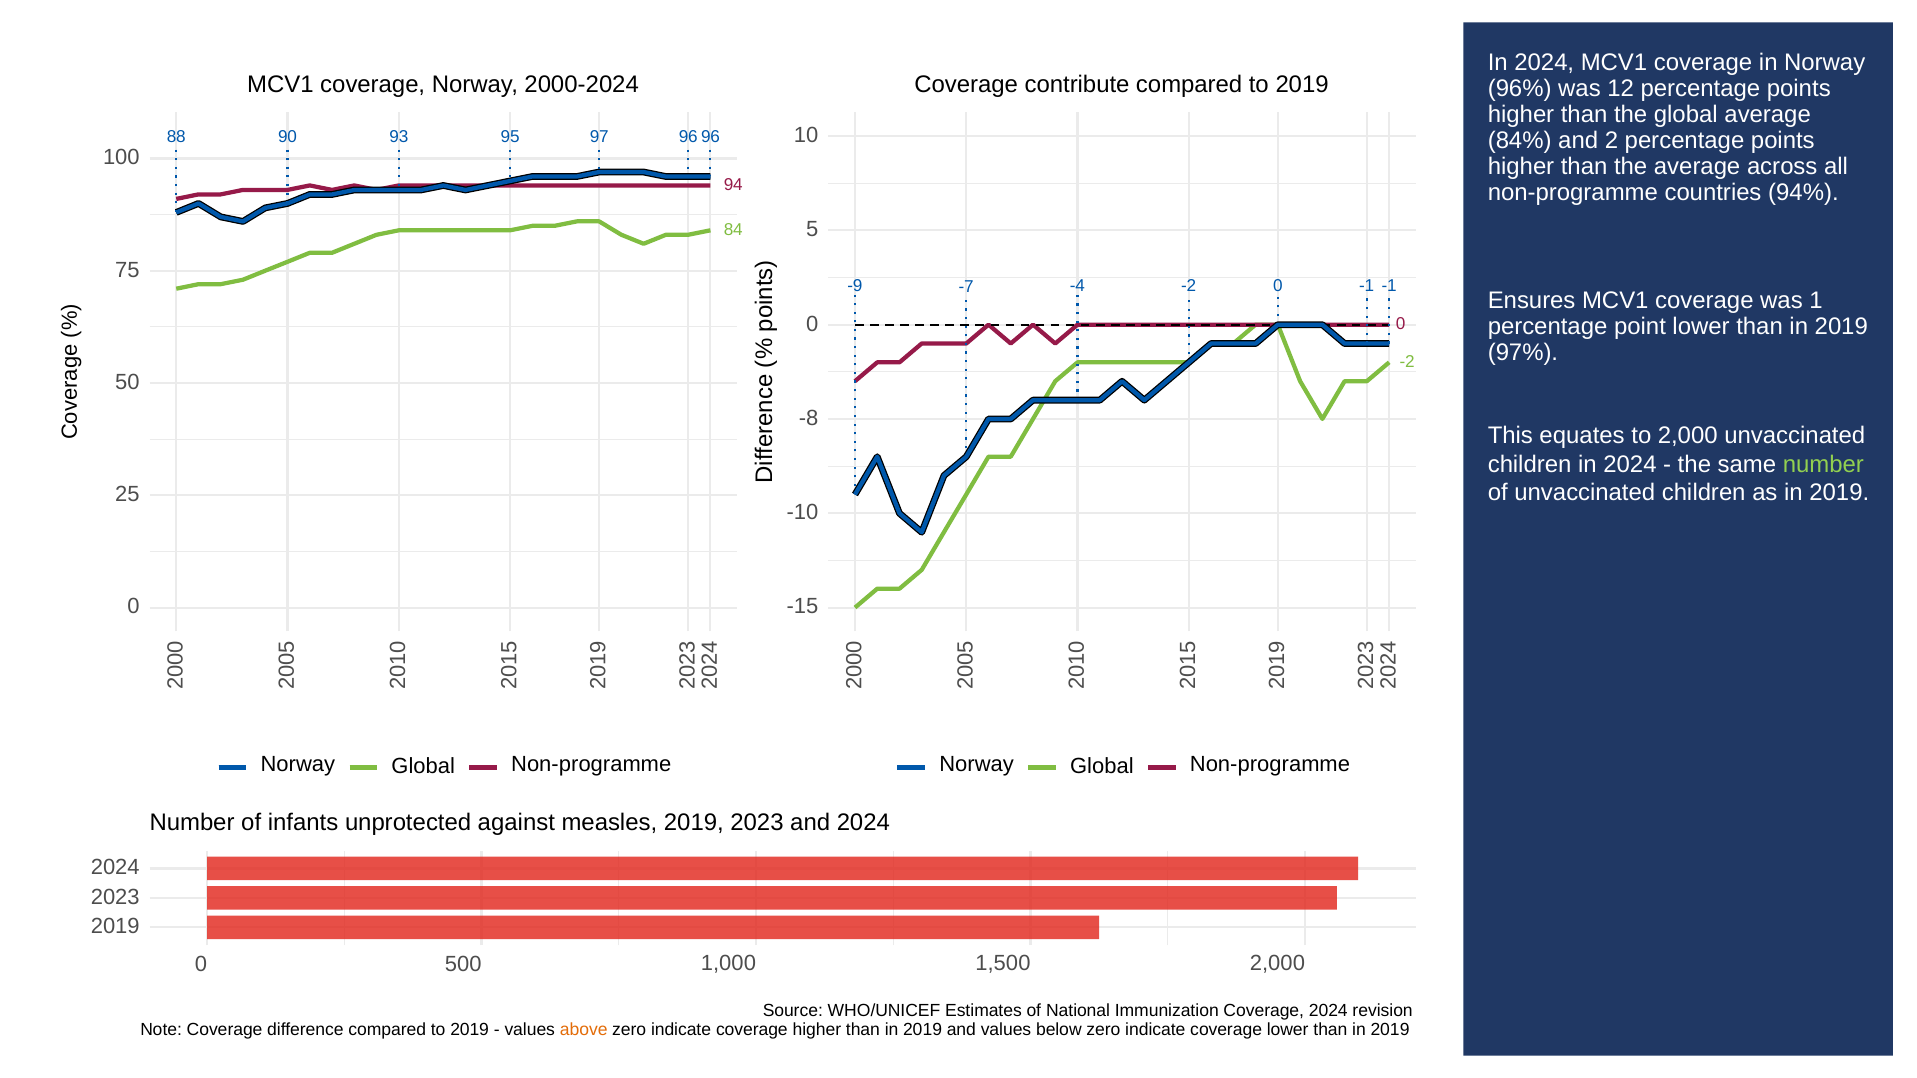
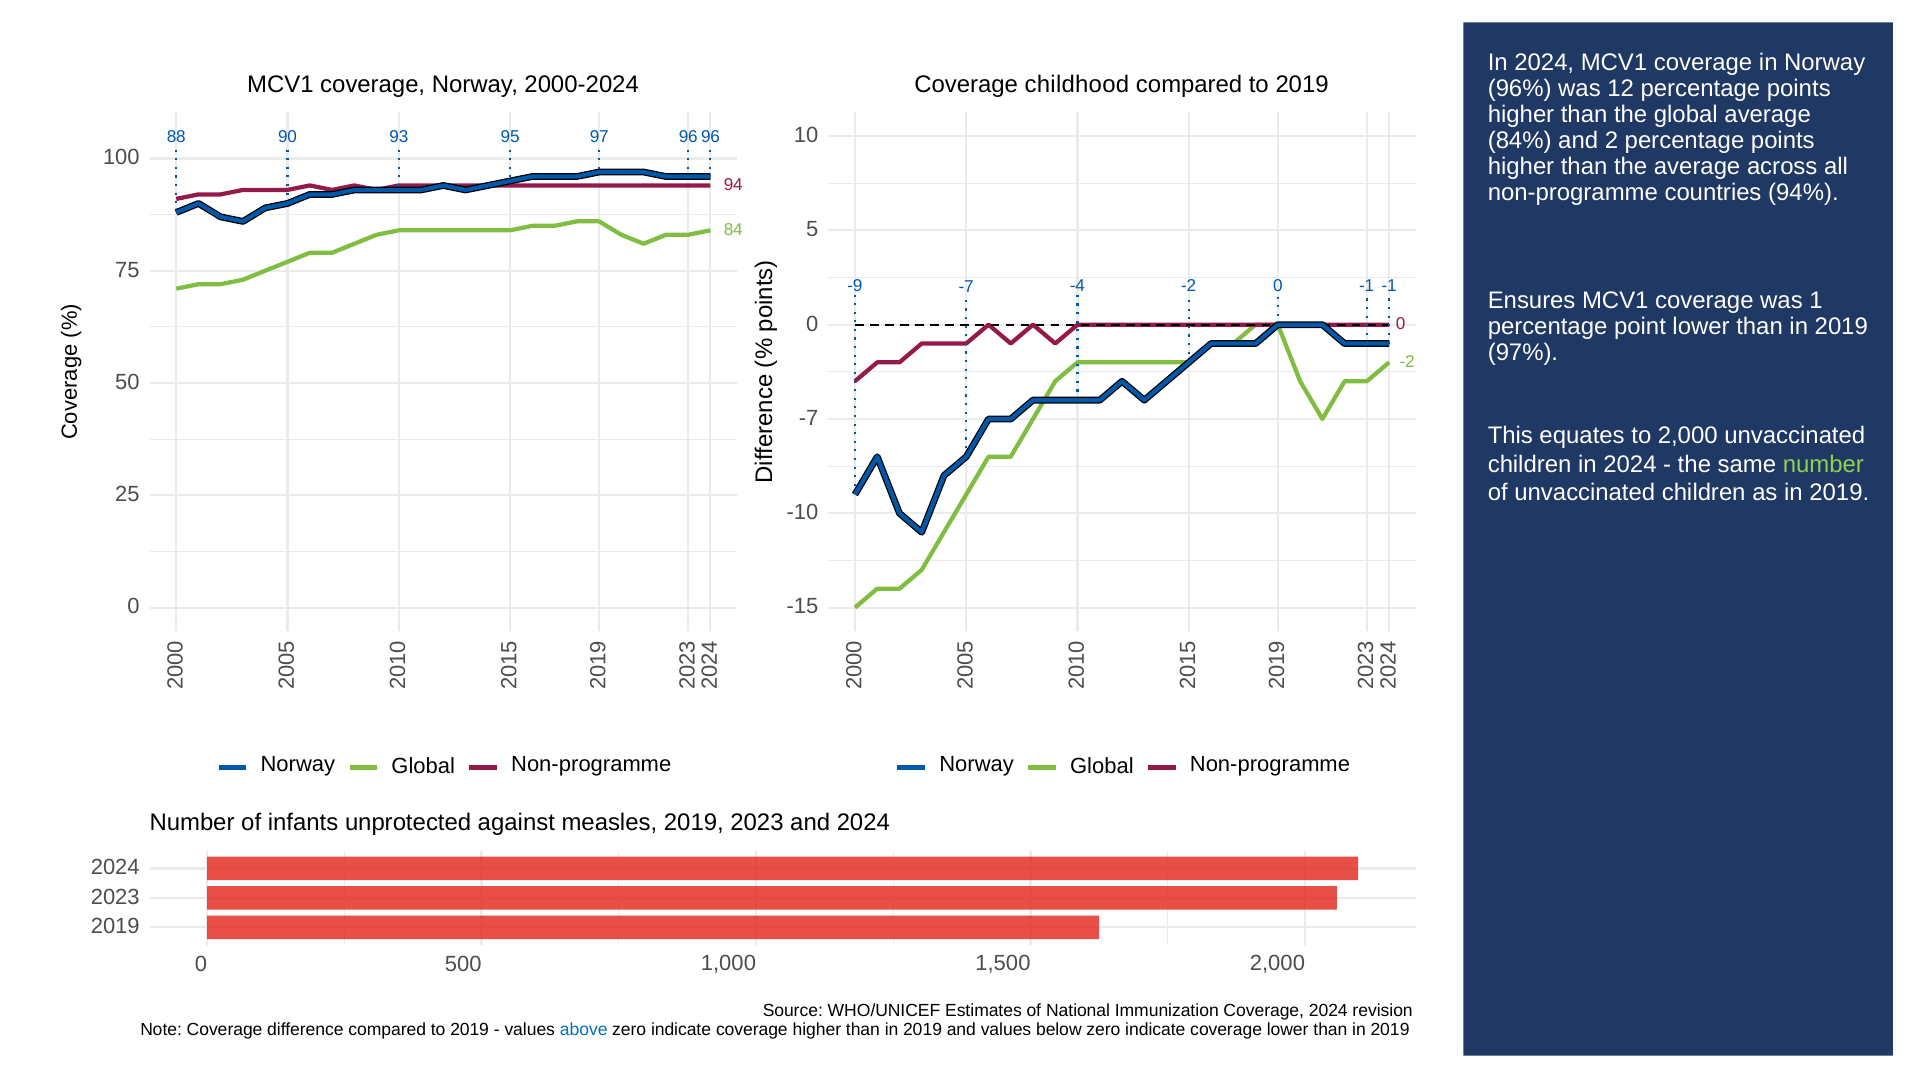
contribute: contribute -> childhood (1077, 85)
-8: -8 -> -7 (809, 418)
above colour: orange -> blue (584, 1030)
